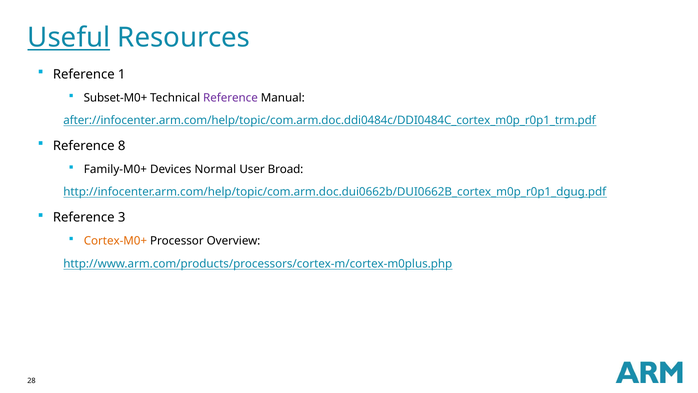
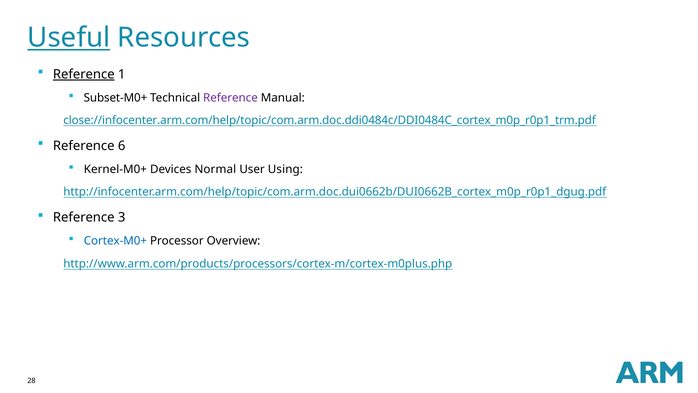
Reference underline: none -> present (84, 74)
after://infocenter.arm.com/help/topic/com.arm.doc.ddi0484c/DDI0484C_cortex_m0p_r0p1_trm.pdf: after://infocenter.arm.com/help/topic/com.arm.doc.ddi0484c/DDI0484C_cortex_m0p_r0p1_trm.pdf -> close://infocenter.arm.com/help/topic/com.arm.doc.ddi0484c/DDI0484C_cortex_m0p_r0p1_trm.pdf (330, 120)
8: 8 -> 6 (122, 146)
Family-M0+: Family-M0+ -> Kernel-M0+ (115, 169)
Broad: Broad -> Using (285, 169)
Cortex-M0+ colour: orange -> blue (115, 241)
